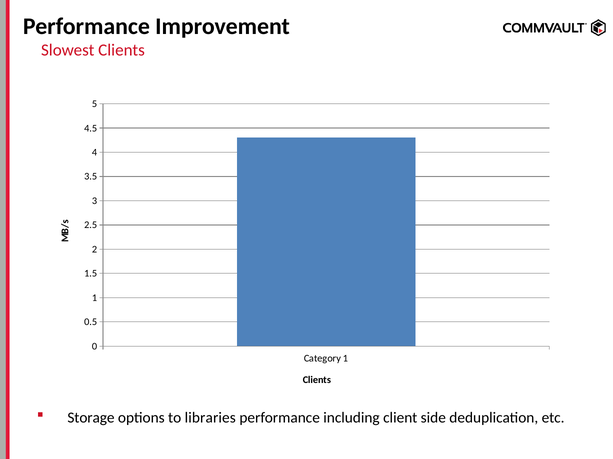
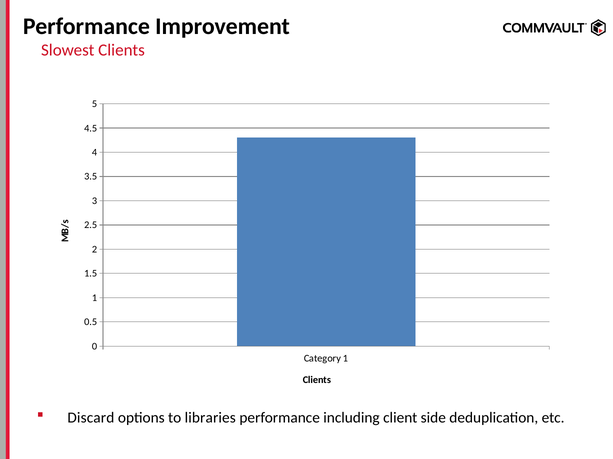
Storage: Storage -> Discard (91, 418)
